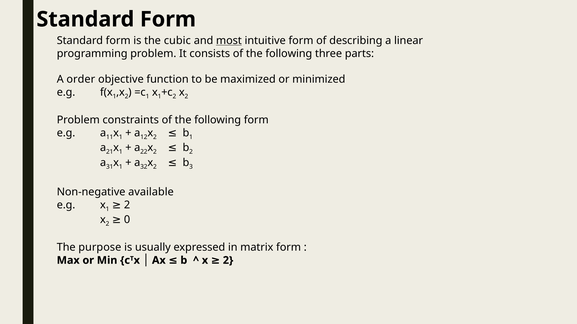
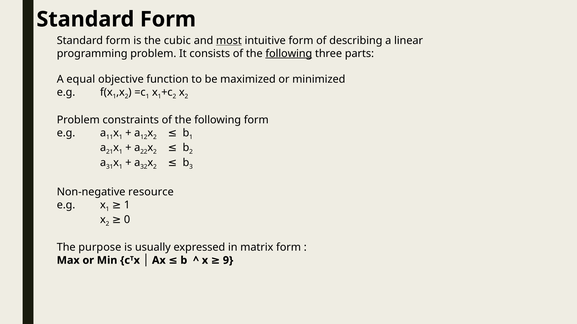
following underline: none -> present (289, 54)
order: order -> equal (81, 80)
available: available -> resource (151, 192)
2: 2 -> 1 (127, 205)
2: 2 -> 9 (228, 261)
